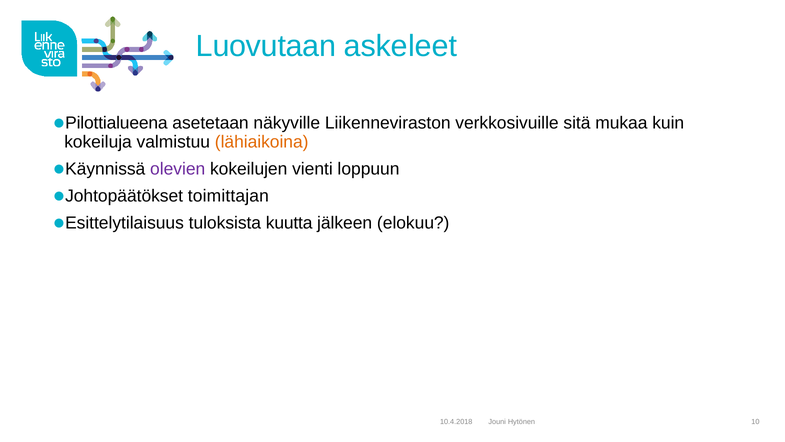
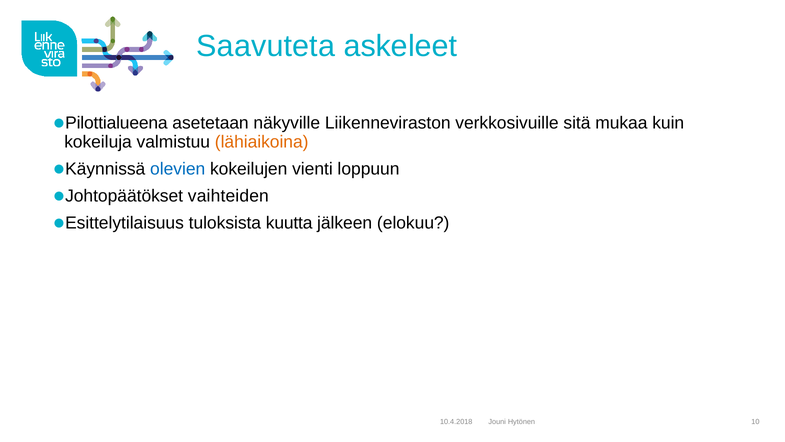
Luovutaan: Luovutaan -> Saavuteta (266, 46)
olevien colour: purple -> blue (178, 169)
toimittajan: toimittajan -> vaihteiden (228, 196)
